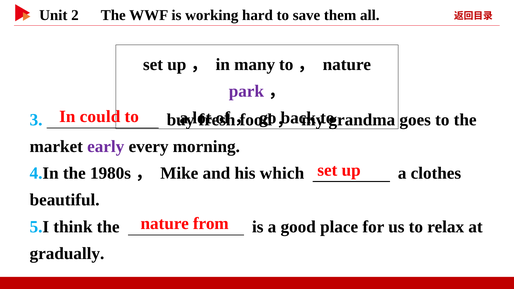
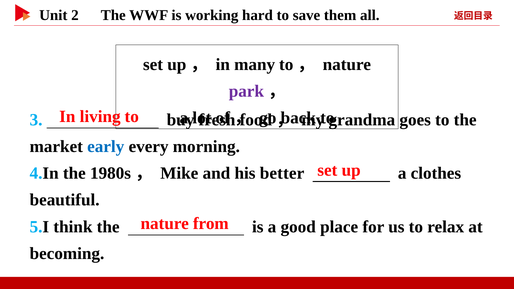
could: could -> living (100, 117)
early colour: purple -> blue (106, 147)
which: which -> better (282, 173)
gradually: gradually -> becoming (67, 254)
